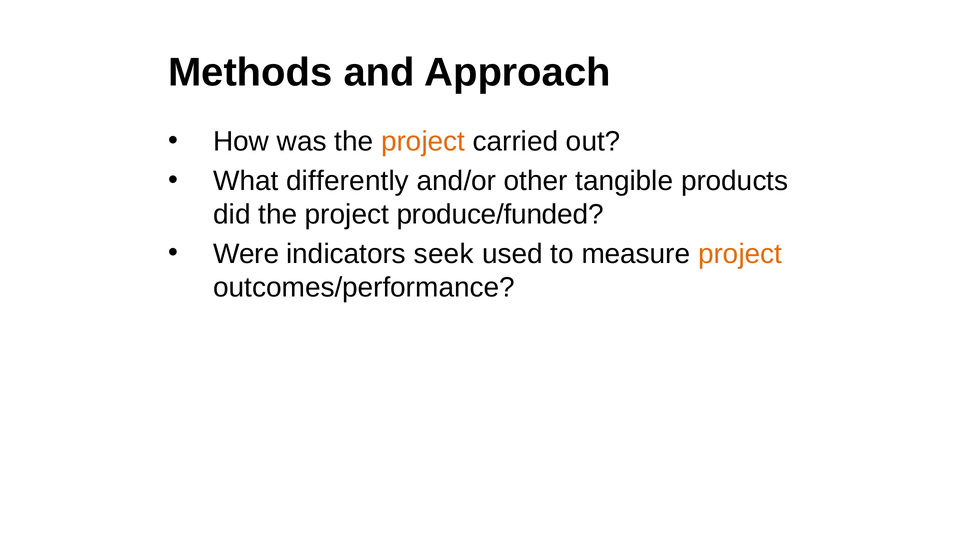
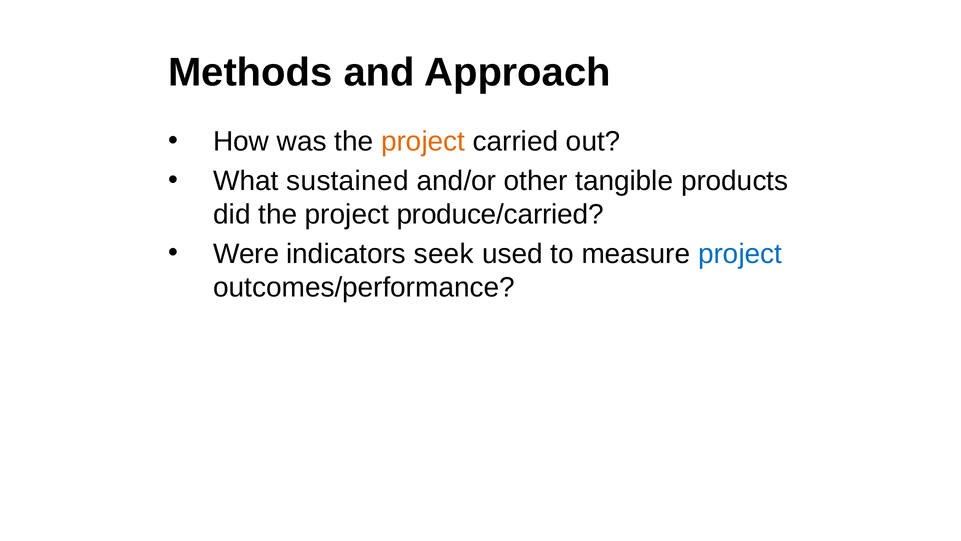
differently: differently -> sustained (348, 181)
produce/funded: produce/funded -> produce/carried (500, 214)
project colour: orange -> blue (740, 254)
